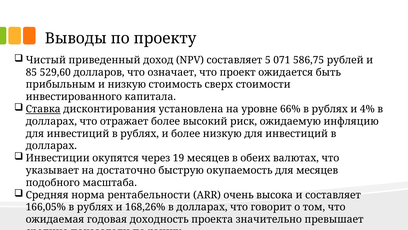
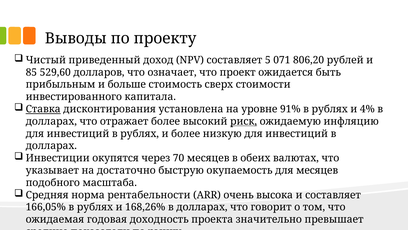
586,75: 586,75 -> 806,20 (309, 60)
и низкую: низкую -> больше (127, 84)
66%: 66% -> 91% (290, 109)
риск underline: none -> present (244, 121)
19: 19 -> 70 (179, 158)
